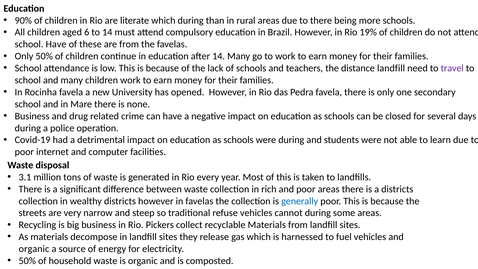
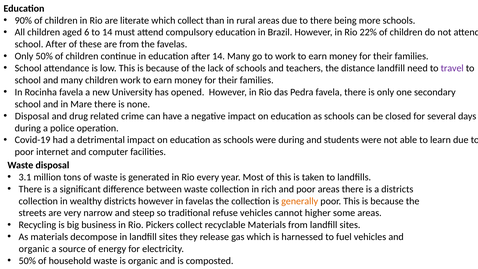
which during: during -> collect (191, 20)
19%: 19% -> 22% (368, 32)
school Have: Have -> After (56, 44)
Business: Business -> Disposal (32, 116)
generally colour: blue -> orange (300, 201)
cannot during: during -> higher (318, 213)
